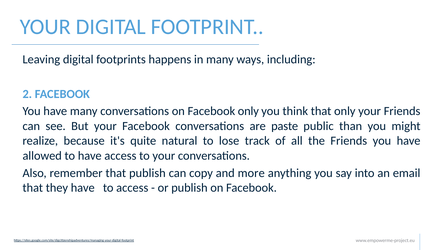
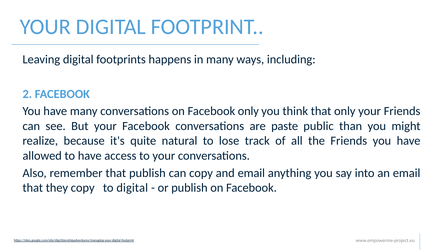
and more: more -> email (251, 173)
they have: have -> copy (83, 188)
to access: access -> digital (132, 188)
